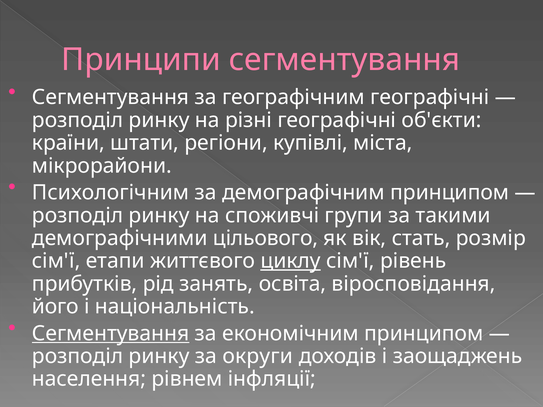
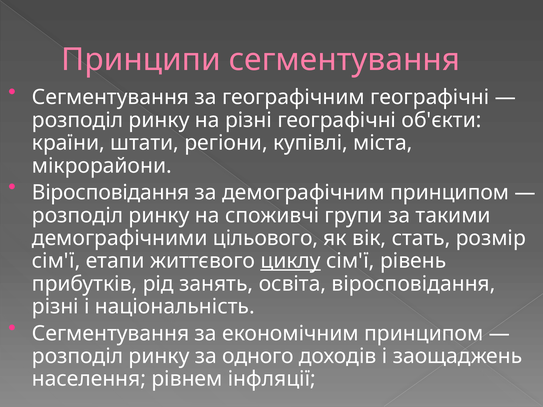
Психологічним: Психологічним -> Віросповідання (111, 193)
його: його -> різні (55, 307)
Сегментування underline: present -> none (111, 334)
округи: округи -> одного (258, 356)
